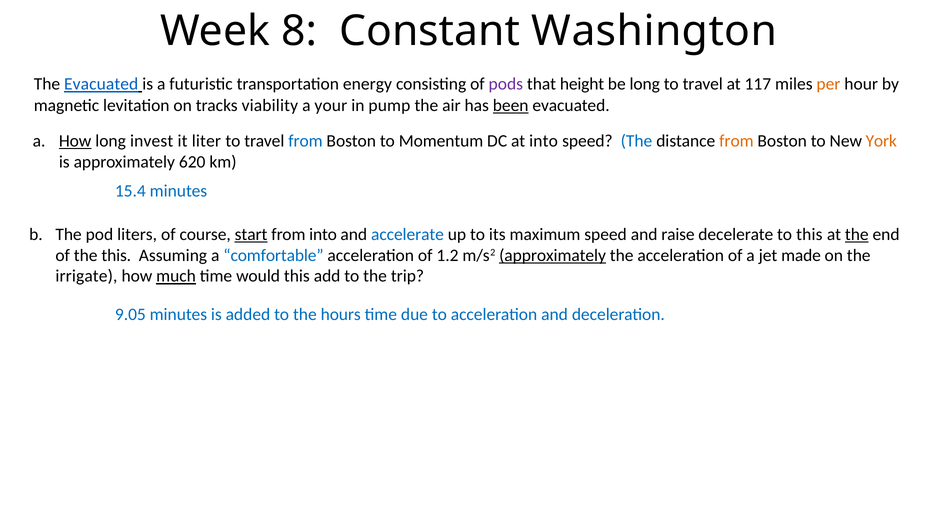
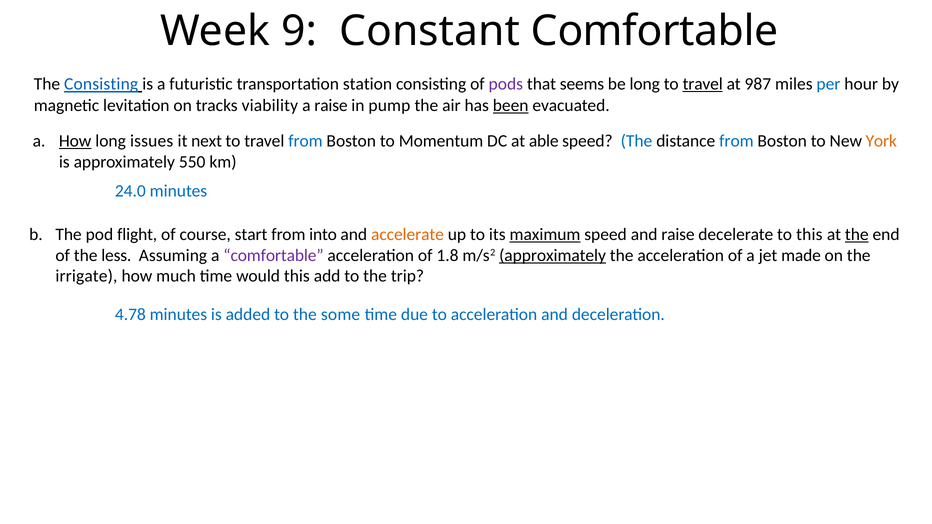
8: 8 -> 9 (299, 31)
Constant Washington: Washington -> Comfortable (655, 31)
The Evacuated: Evacuated -> Consisting (101, 84)
energy: energy -> station (367, 84)
height: height -> seems (582, 84)
travel underline: none -> present (703, 84)
117: 117 -> 987 (758, 84)
per colour: orange -> blue (828, 84)
a your: your -> raise (331, 106)
invest: invest -> issues (152, 141)
liter: liter -> next (207, 141)
at into: into -> able (544, 141)
from colour: orange -> blue (736, 141)
620: 620 -> 550 (192, 162)
15.4: 15.4 -> 24.0 (130, 191)
liters: liters -> flight (137, 234)
start underline: present -> none (251, 234)
accelerate colour: blue -> orange (407, 234)
maximum underline: none -> present (545, 234)
the this: this -> less (116, 255)
comfortable colour: blue -> purple (274, 255)
1.2: 1.2 -> 1.8 (447, 255)
much underline: present -> none (176, 276)
9.05: 9.05 -> 4.78 (130, 315)
hours: hours -> some (341, 315)
